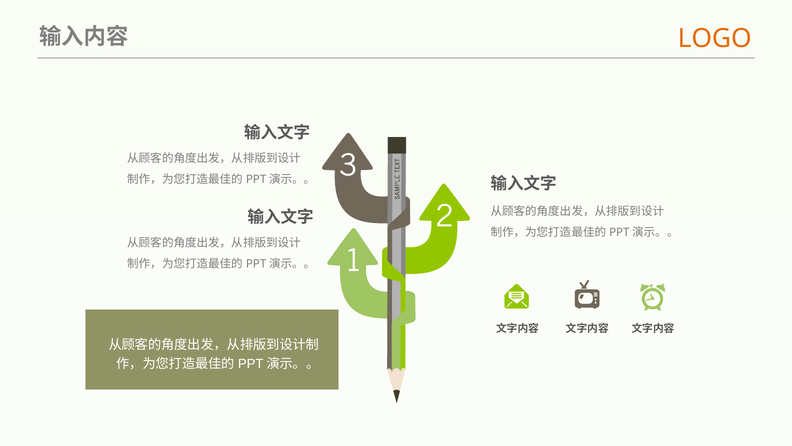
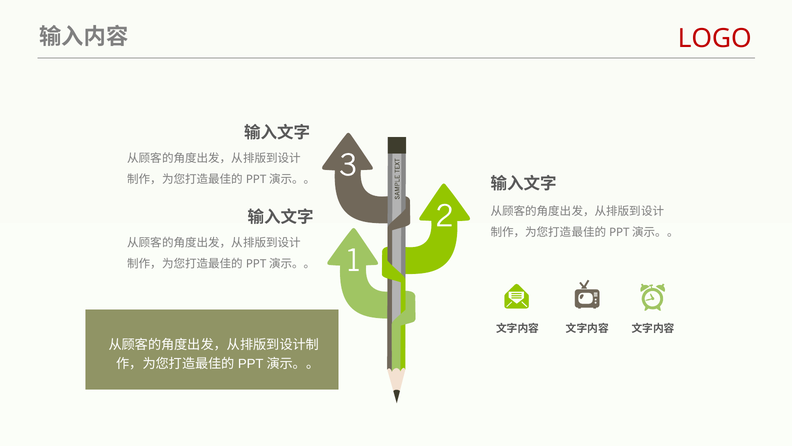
LOGO colour: orange -> red (715, 39)
